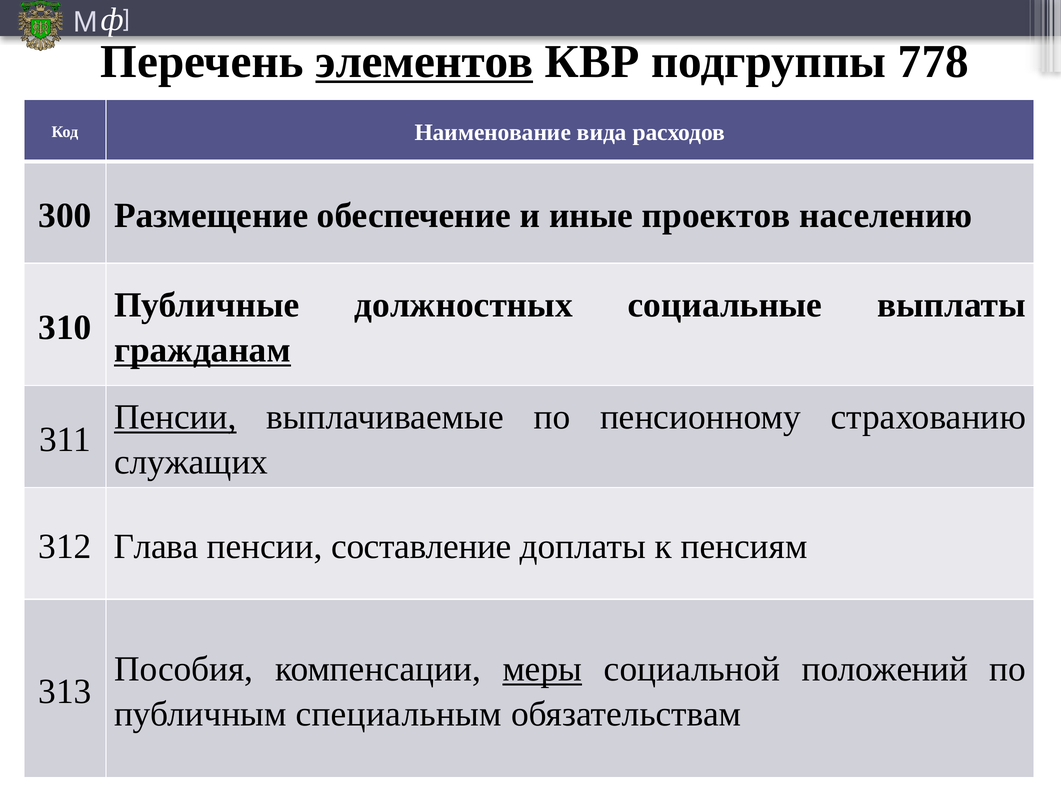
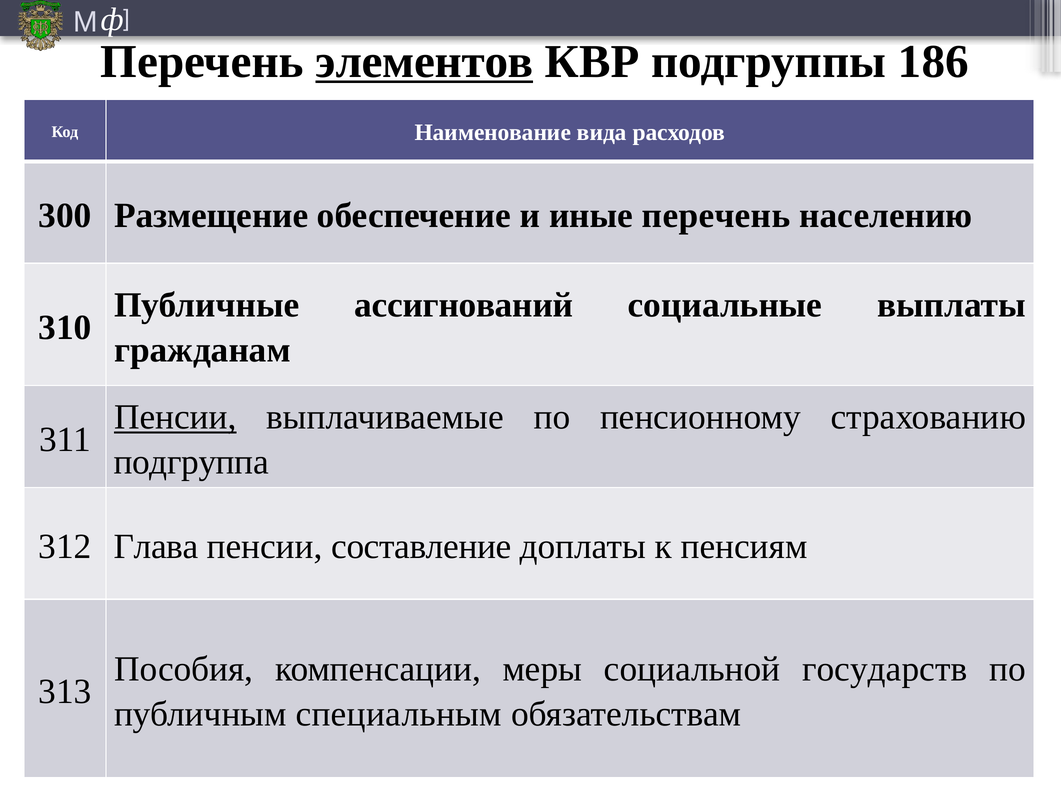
778: 778 -> 186 (933, 61)
иные проектов: проектов -> перечень (716, 216)
должностных: должностных -> ассигнований (464, 305)
гражданам underline: present -> none (202, 350)
служащих: служащих -> подгруппа (191, 462)
меры underline: present -> none (542, 669)
положений: положений -> государств (885, 669)
